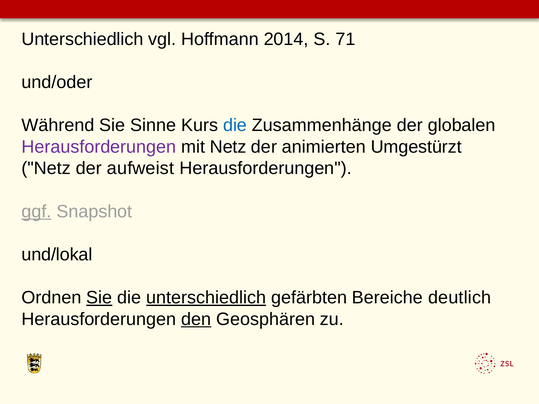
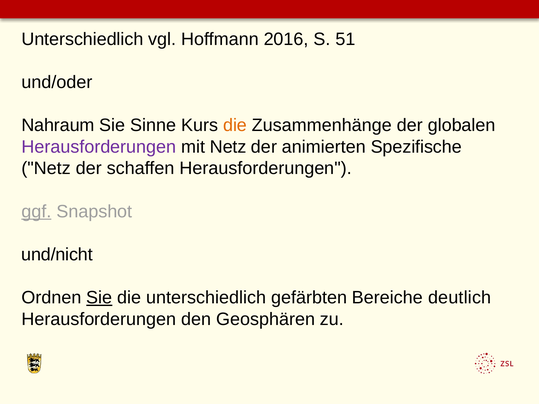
2014: 2014 -> 2016 (286, 39)
71: 71 -> 51 (346, 39)
Während: Während -> Nahraum (58, 125)
die colour: blue -> orange (235, 125)
Umgestürzt: Umgestürzt -> Spezifische (416, 147)
aufweist: aufweist -> schaffen (141, 168)
und/lokal: und/lokal -> und/nicht (57, 255)
unterschiedlich underline: present -> none (206, 298)
den underline: present -> none (196, 319)
